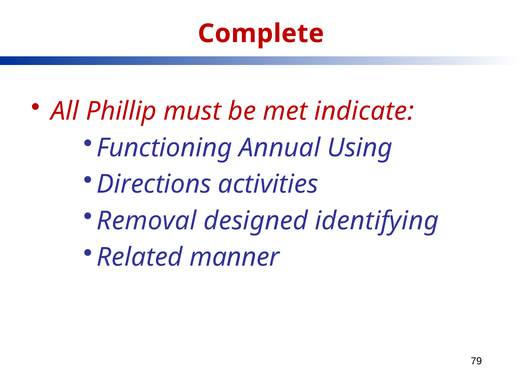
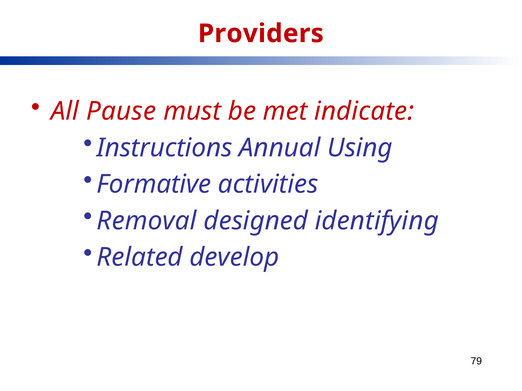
Complete: Complete -> Providers (261, 34)
Phillip: Phillip -> Pause (121, 111)
Functioning: Functioning -> Instructions (164, 148)
Directions: Directions -> Formative (154, 185)
manner: manner -> develop (234, 258)
